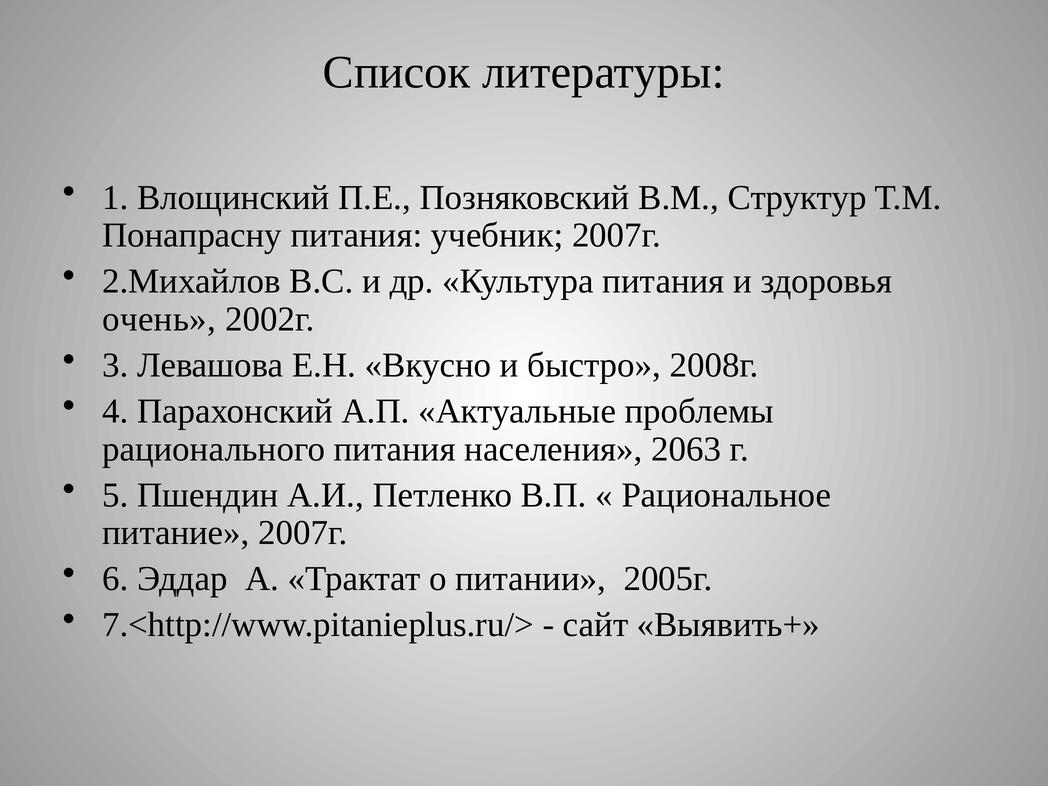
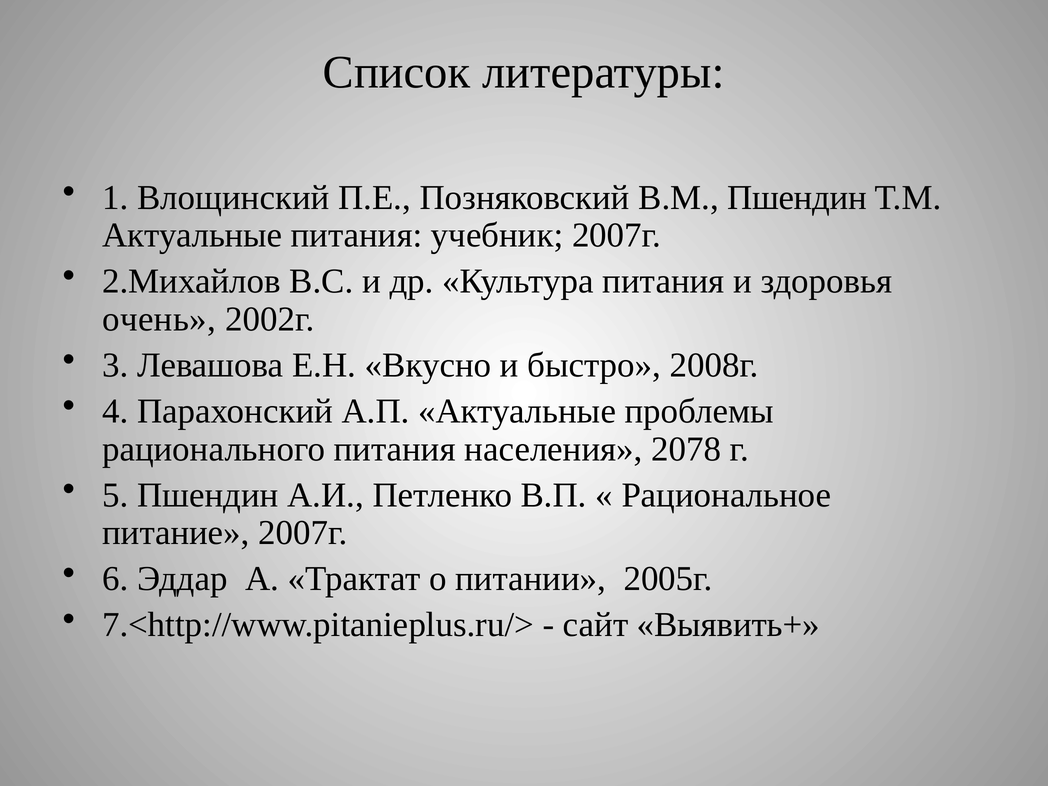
В.М Структур: Структур -> Пшендин (797, 198)
Понапрасну: Понапрасну -> Актуальные (192, 235)
2063: 2063 -> 2078 (686, 449)
